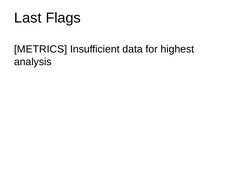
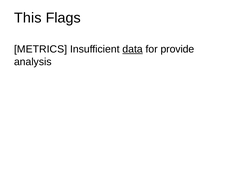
Last: Last -> This (28, 18)
data underline: none -> present (133, 49)
highest: highest -> provide (177, 49)
